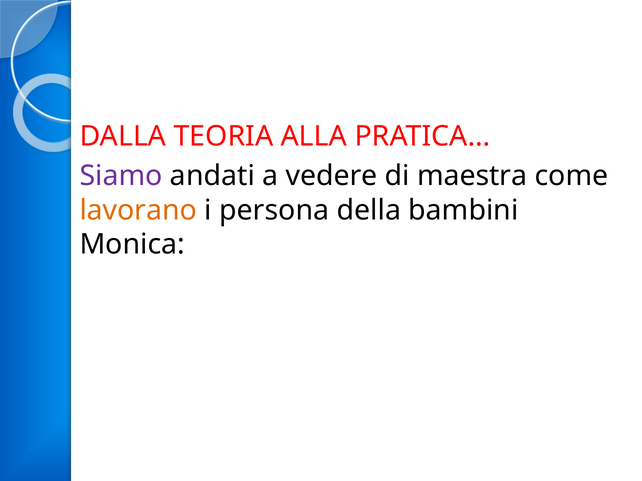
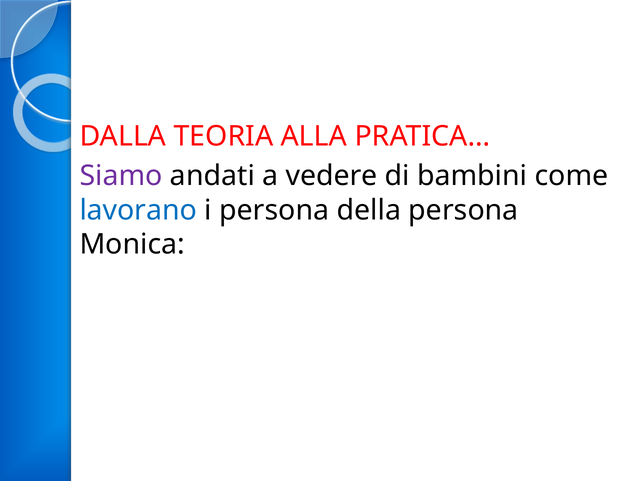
maestra: maestra -> bambini (472, 176)
lavorano colour: orange -> blue (138, 210)
della bambini: bambini -> persona (463, 210)
